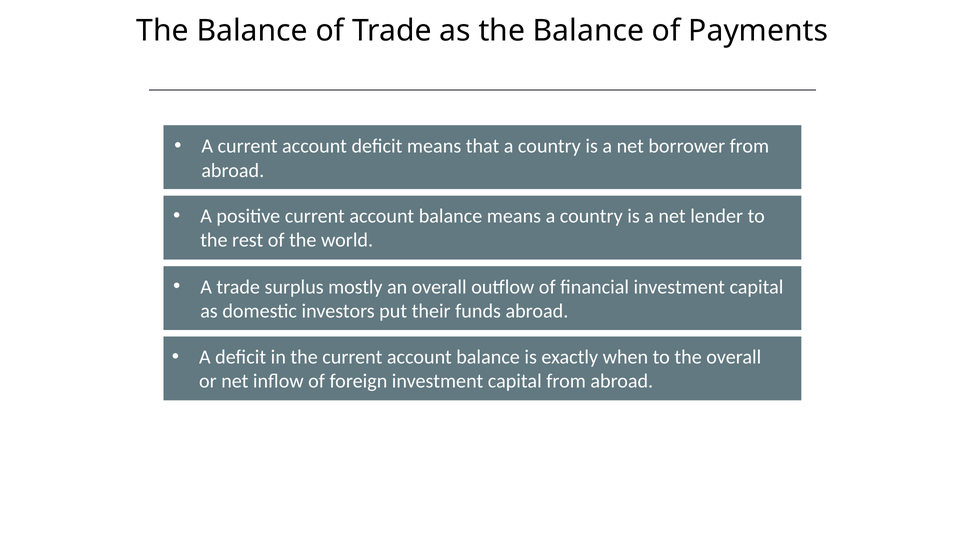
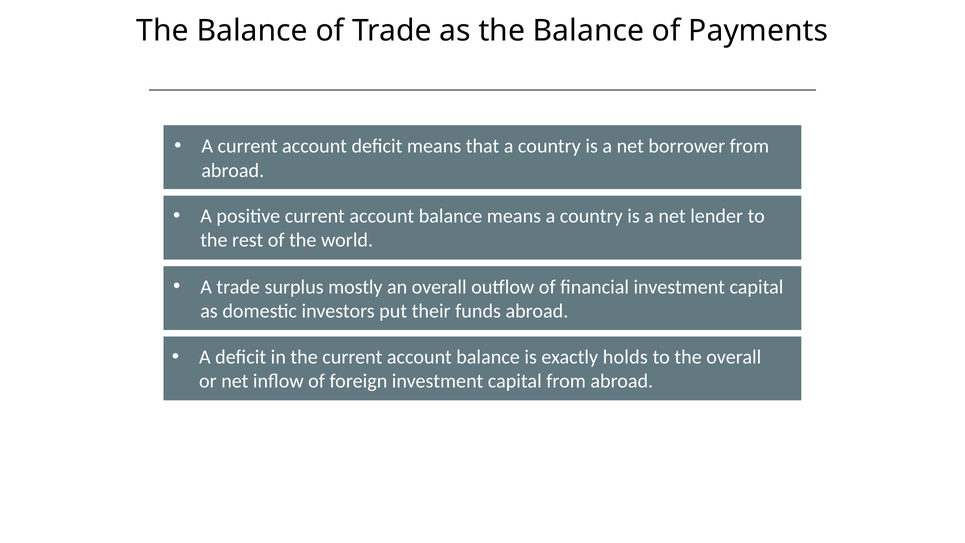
when: when -> holds (625, 357)
